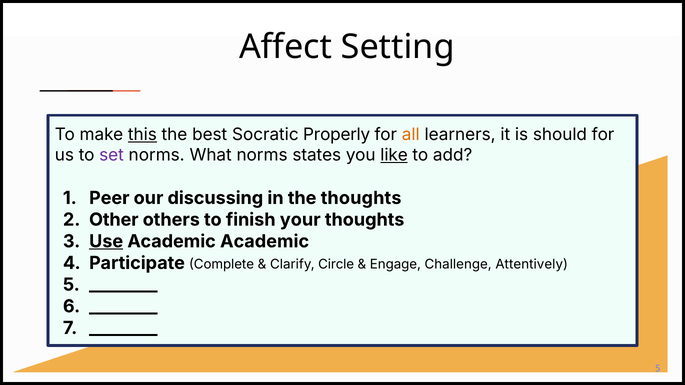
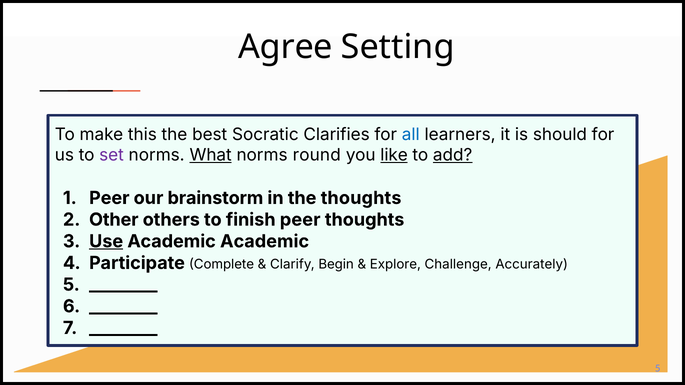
Affect: Affect -> Agree (286, 47)
this underline: present -> none (142, 135)
Properly: Properly -> Clarifies (337, 135)
all colour: orange -> blue (411, 135)
What underline: none -> present (211, 155)
states: states -> round (317, 155)
add underline: none -> present (453, 155)
discussing: discussing -> brainstorm (215, 198)
finish your: your -> peer (300, 220)
Circle: Circle -> Begin (336, 265)
Engage: Engage -> Explore (395, 265)
Attentively: Attentively -> Accurately (532, 265)
